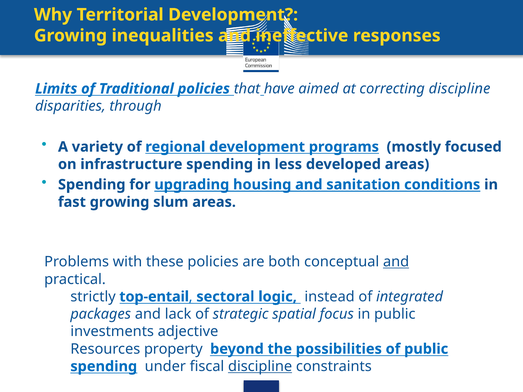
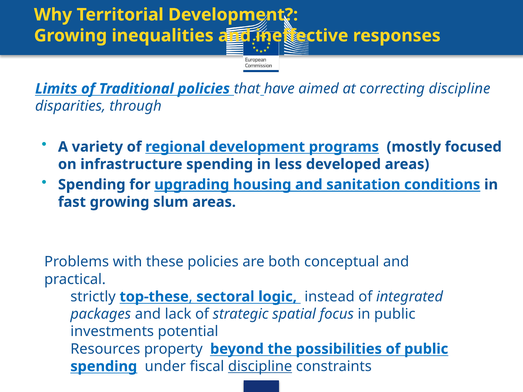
and underline: present -> none (396, 262)
top-entail: top-entail -> top-these (154, 297)
adjective: adjective -> potential (188, 332)
